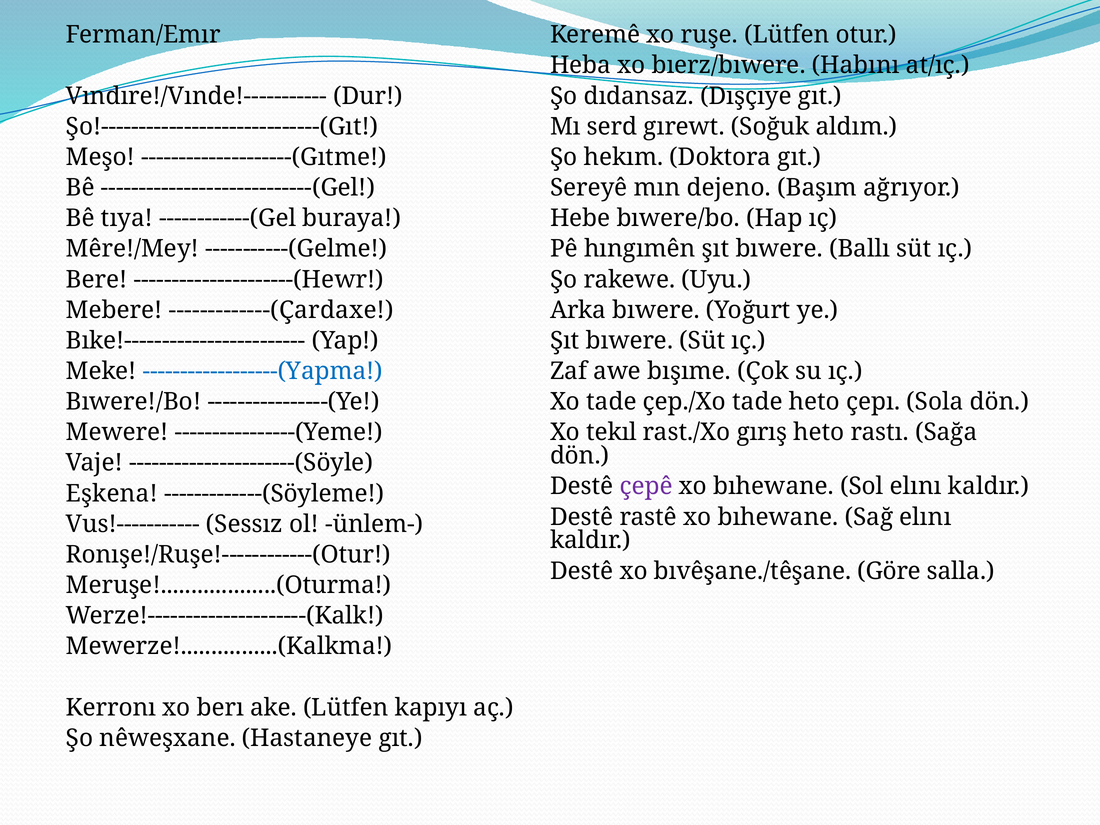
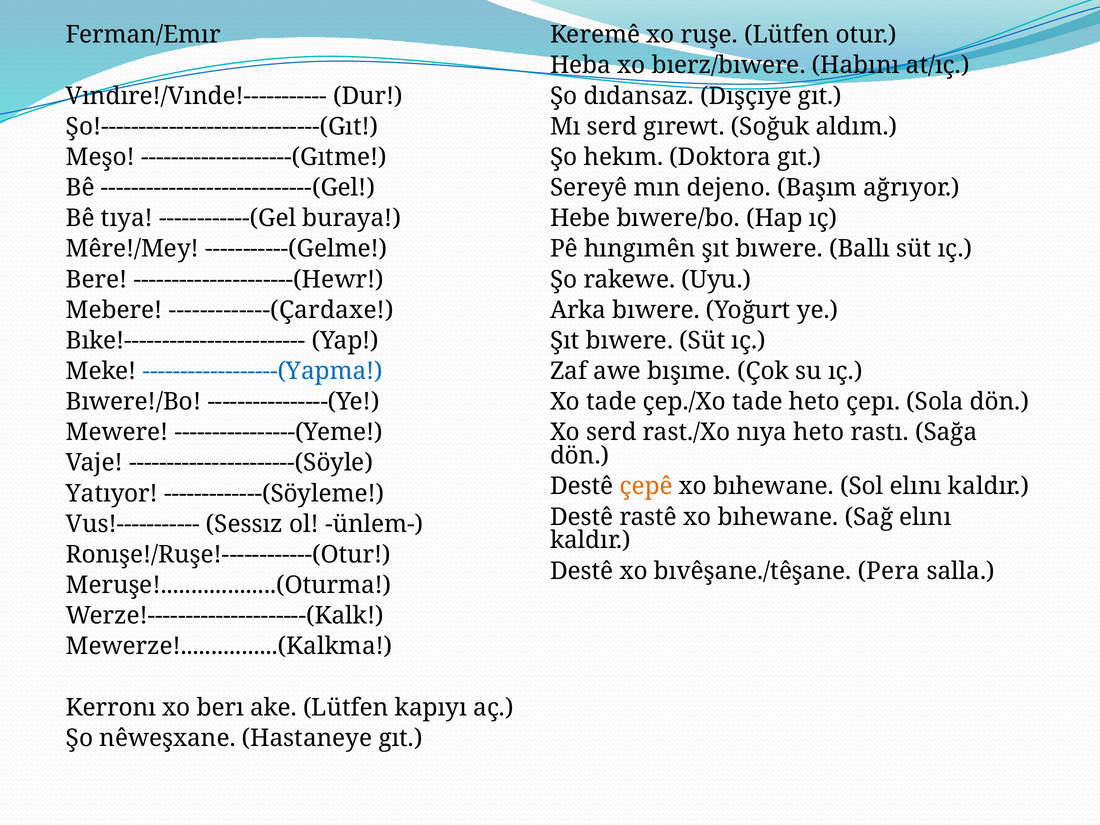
Xo tekıl: tekıl -> serd (612, 432)
gırış: gırış -> nıya (762, 432)
çepê colour: purple -> orange (646, 486)
Eşkena: Eşkena -> Yatıyor (112, 493)
Göre: Göre -> Pera (889, 571)
